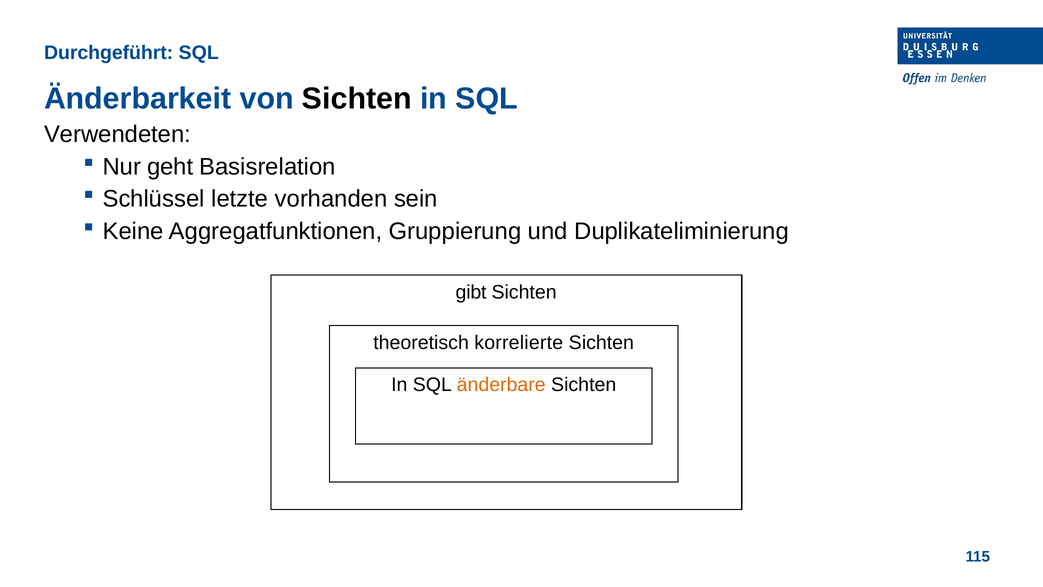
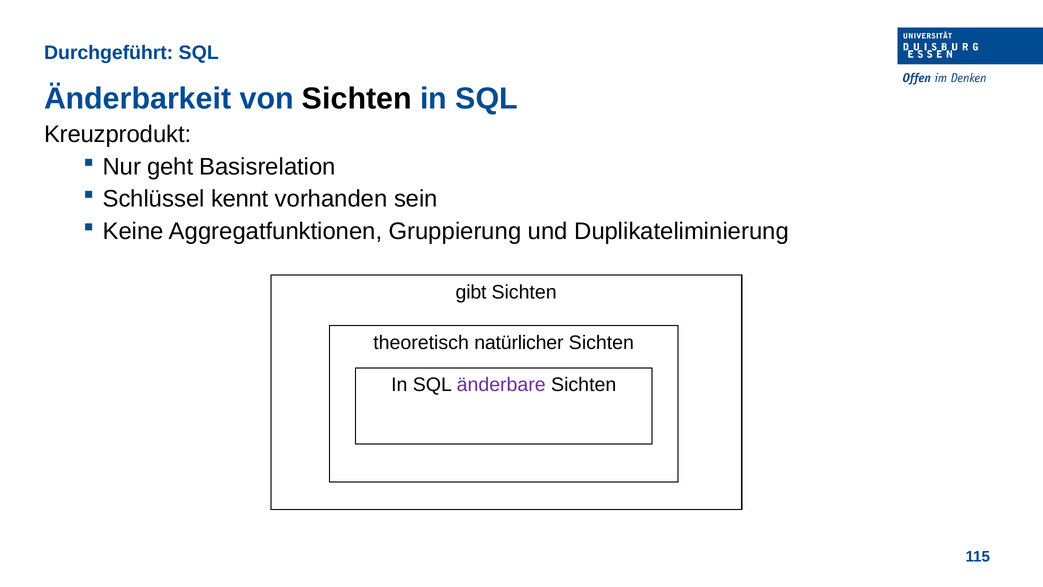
Verwendeten: Verwendeten -> Kreuzprodukt (118, 134)
letzte: letzte -> kennt (240, 199)
korrelierte: korrelierte -> natürlicher (519, 342)
änderbare colour: orange -> purple (501, 385)
